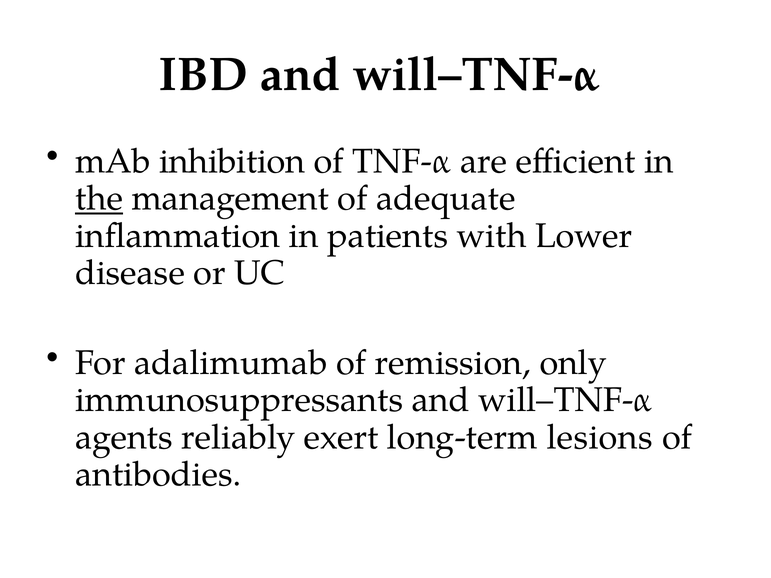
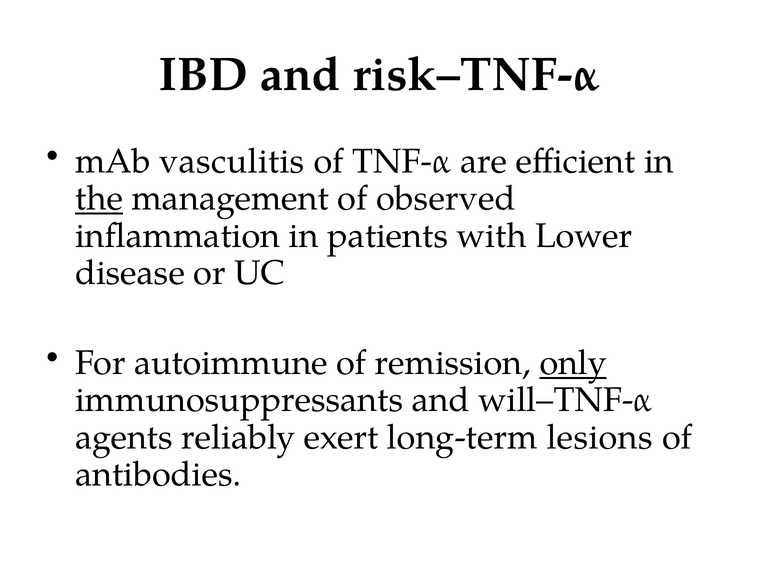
IBD and will–TNF-α: will–TNF-α -> risk–TNF-α (476, 75)
inhibition: inhibition -> vasculitis (232, 162)
adequate: adequate -> observed (446, 199)
adalimumab: adalimumab -> autoimmune (231, 363)
only underline: none -> present (573, 363)
